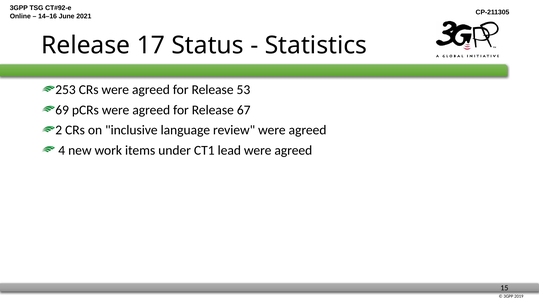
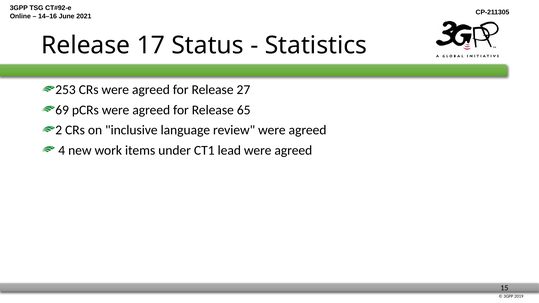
53: 53 -> 27 (243, 90)
67: 67 -> 65 (244, 110)
